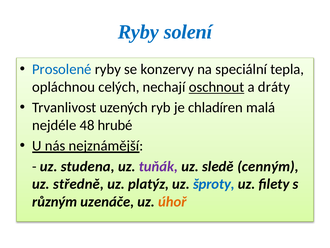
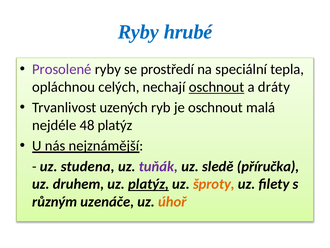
solení: solení -> hrubé (188, 32)
Prosolené colour: blue -> purple (62, 69)
konzervy: konzervy -> prostředí (167, 69)
je chladíren: chladíren -> oschnout (215, 107)
48 hrubé: hrubé -> platýz (115, 125)
cenným: cenným -> příručka (268, 166)
středně: středně -> druhem (79, 184)
platýz underline: none -> present (149, 184)
šproty colour: blue -> orange (214, 184)
